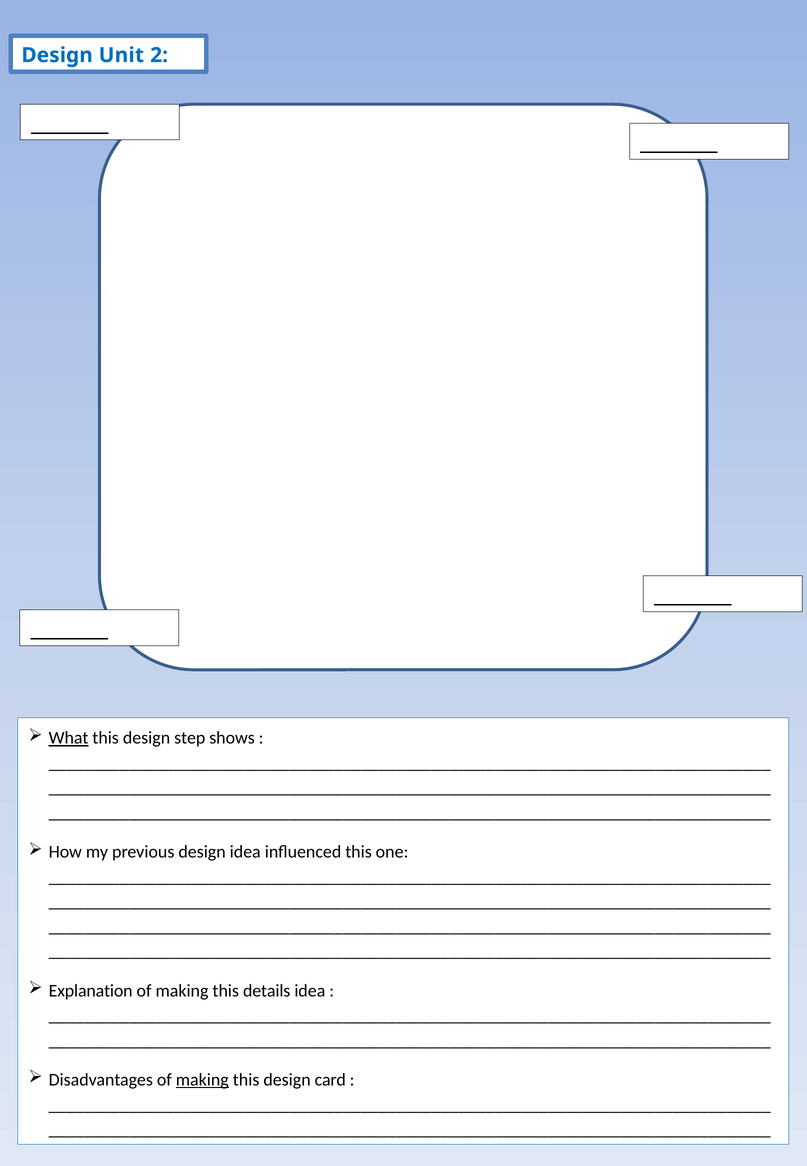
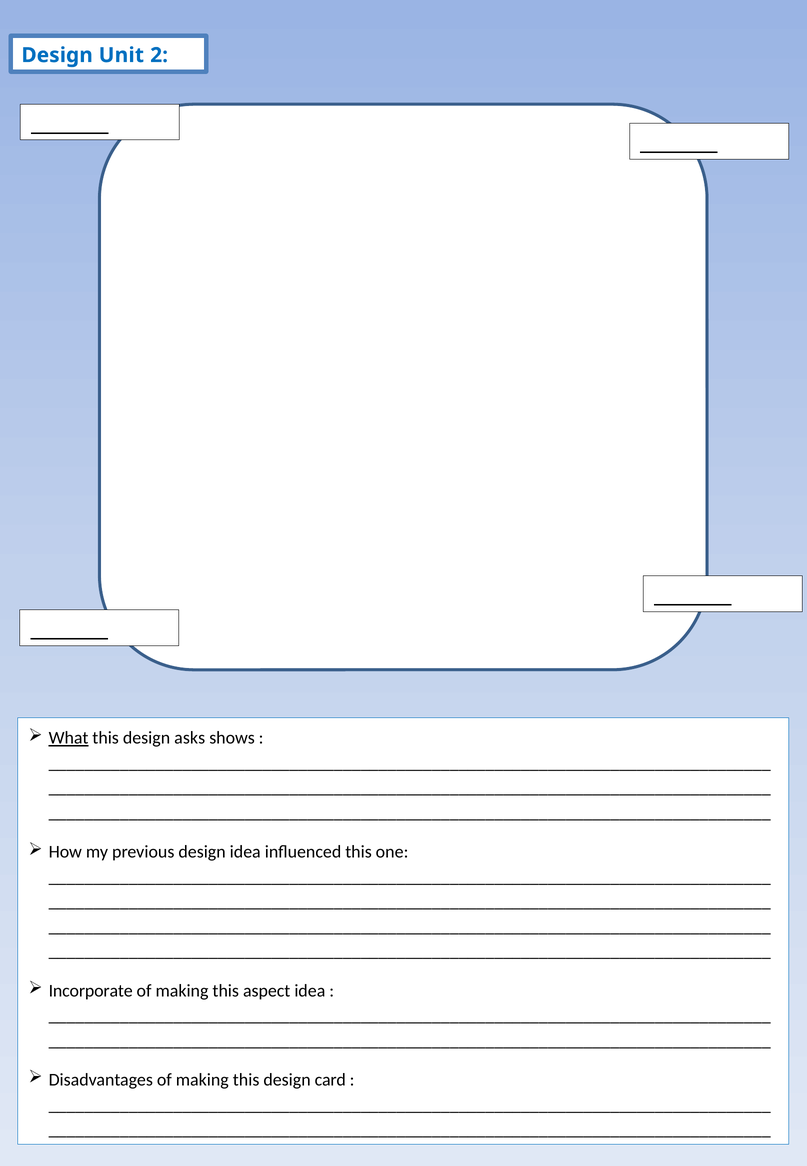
step: step -> asks (190, 738)
Explanation: Explanation -> Incorporate (91, 990)
details: details -> aspect (267, 990)
making underline: present -> none (202, 1080)
